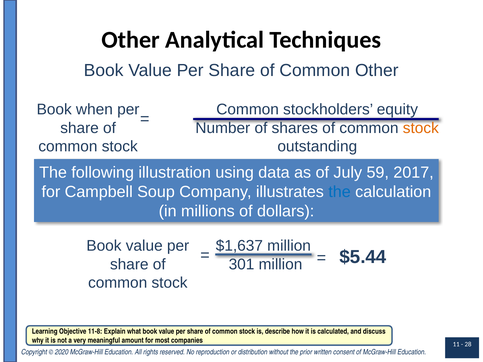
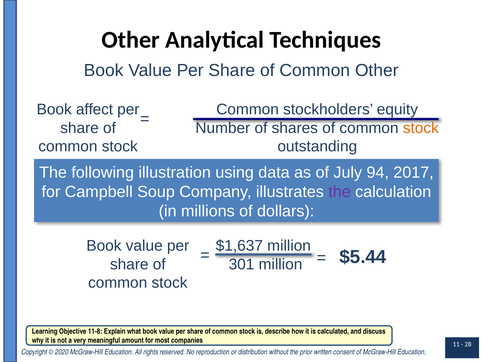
when: when -> affect (95, 110)
59: 59 -> 94 (378, 173)
the colour: blue -> purple (340, 192)
